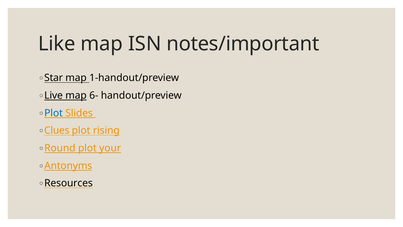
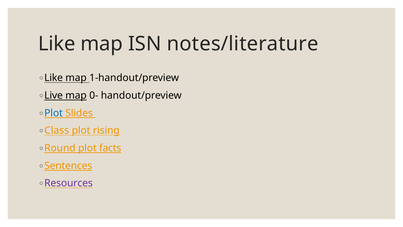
notes/important: notes/important -> notes/literature (243, 44)
Star: Star -> Like (54, 78)
6-: 6- -> 0- (94, 95)
Clues: Clues -> Class (57, 130)
your: your -> facts (110, 148)
Antonyms: Antonyms -> Sentences (68, 165)
Resources colour: black -> purple (69, 183)
